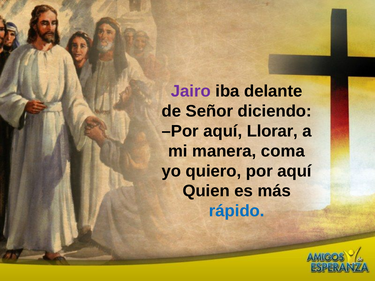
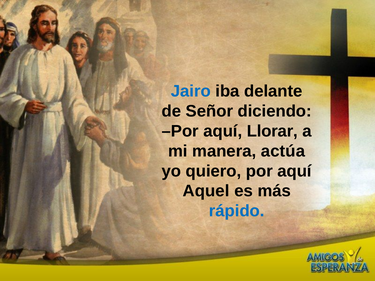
Jairo colour: purple -> blue (191, 91)
coma: coma -> actúa (283, 151)
Quien: Quien -> Aquel (206, 191)
